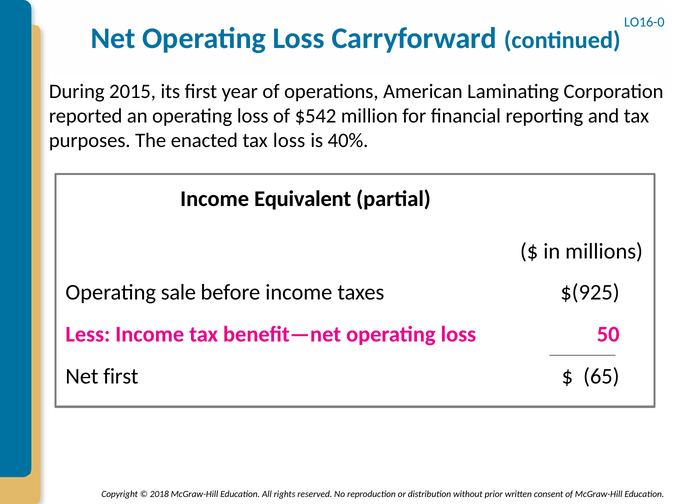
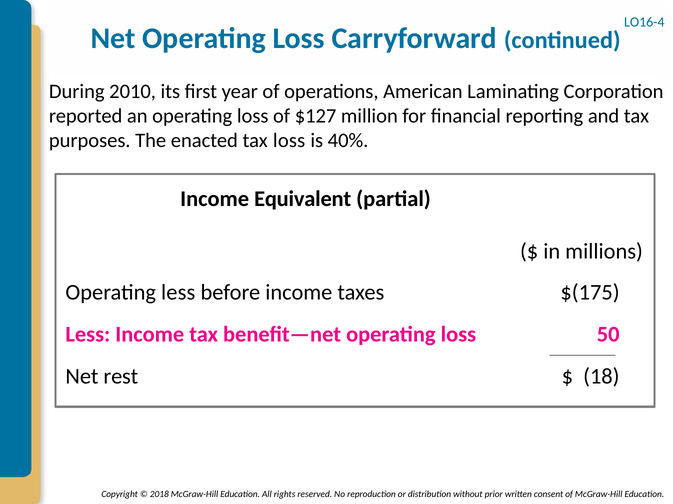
LO16-0: LO16-0 -> LO16-4 (644, 22)
2015: 2015 -> 2010 (133, 92)
$542: $542 -> $127 (316, 116)
Operating sale: sale -> less (178, 293)
$(925: $(925 -> $(175 (590, 293)
Net first: first -> rest (121, 377)
65: 65 -> 18 (601, 377)
